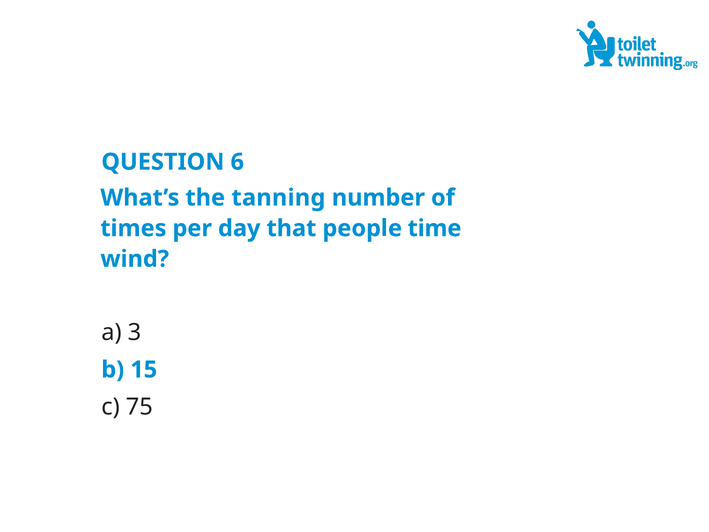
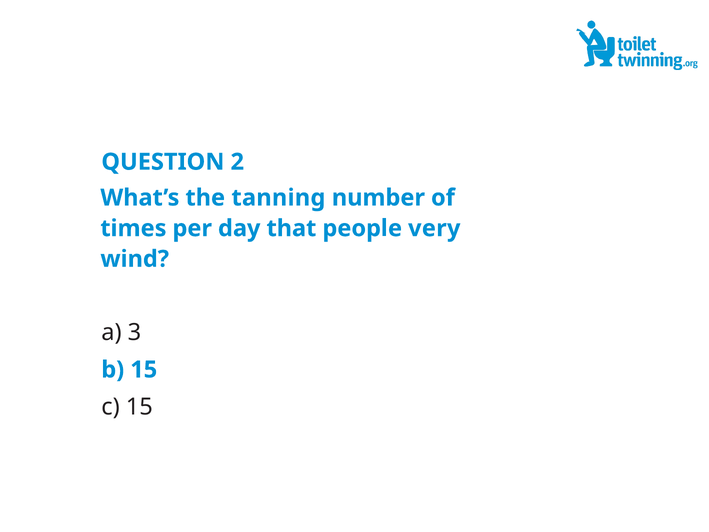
6: 6 -> 2 (237, 162)
time: time -> very (434, 228)
c 75: 75 -> 15 (139, 407)
